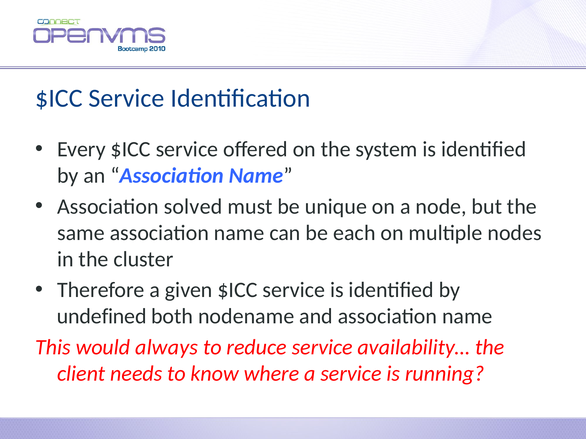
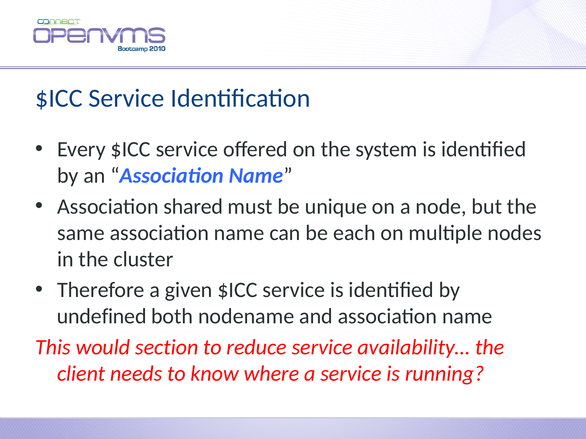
solved: solved -> shared (193, 207)
always: always -> section (167, 347)
